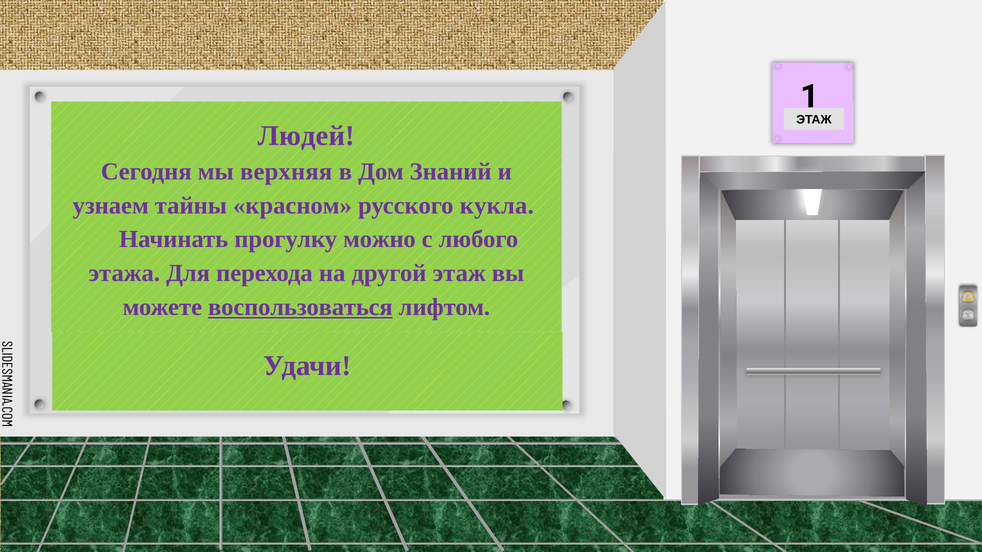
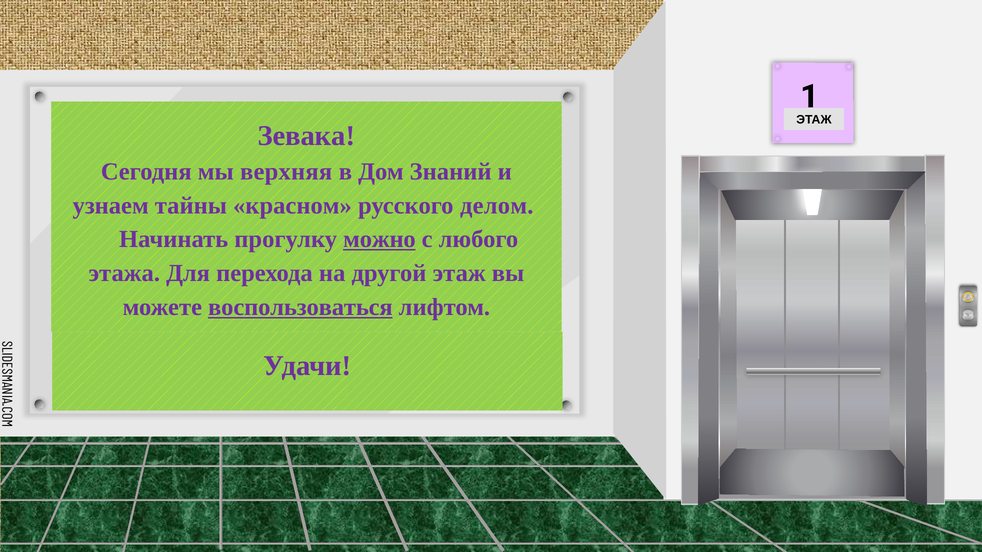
Людей: Людей -> Зевака (307, 136)
кукла: кукла -> делом (497, 206)
можно underline: none -> present (379, 240)
